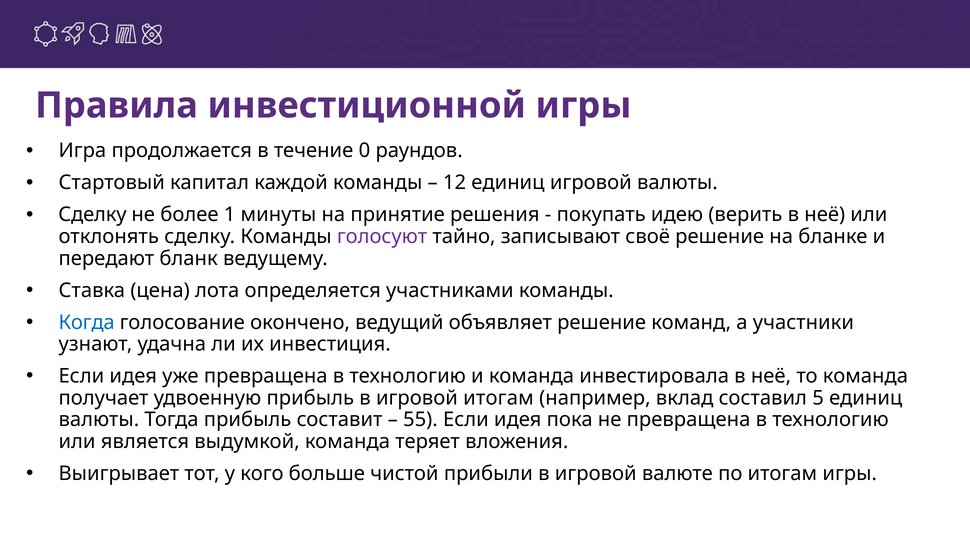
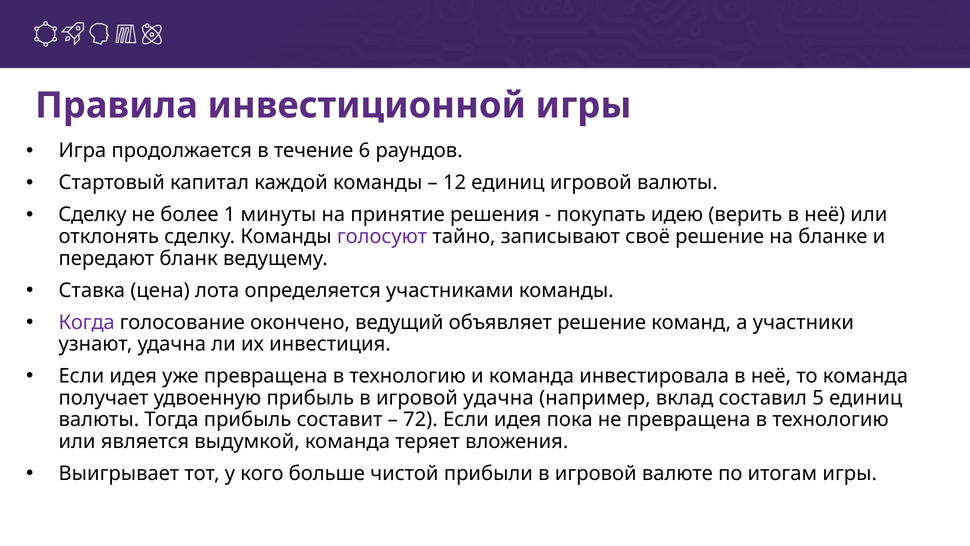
0: 0 -> 6 (364, 151)
Когда colour: blue -> purple (87, 322)
игровой итогам: итогам -> удачна (498, 398)
55: 55 -> 72 (420, 420)
